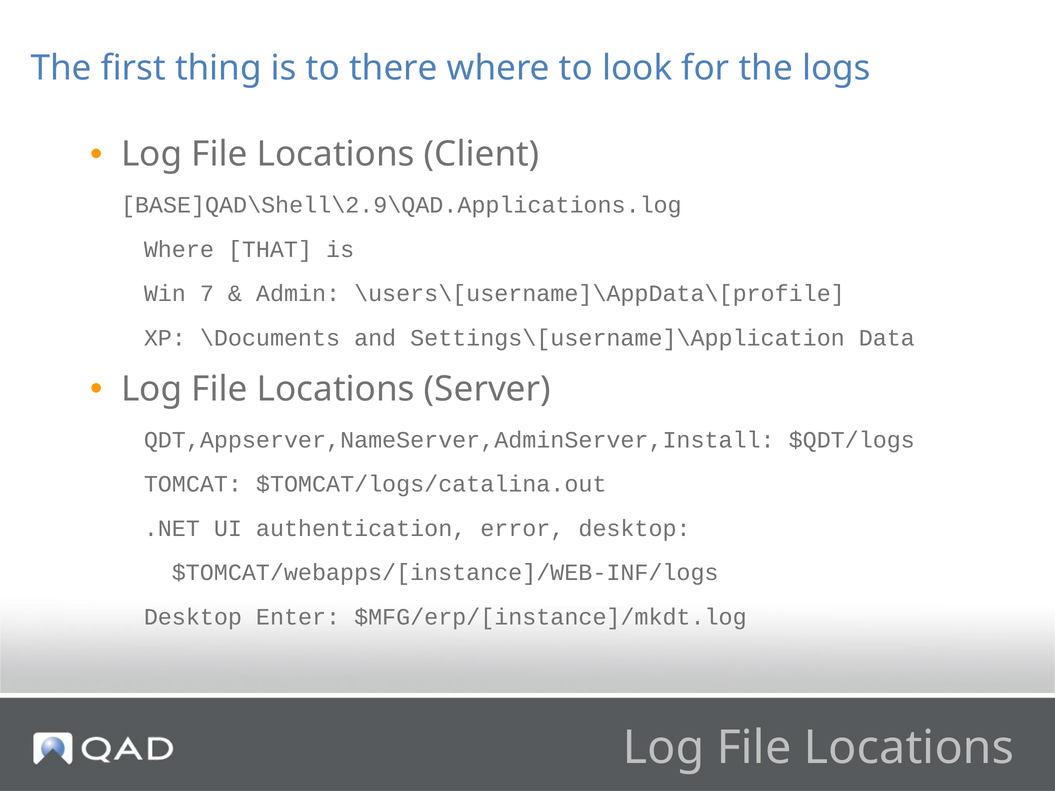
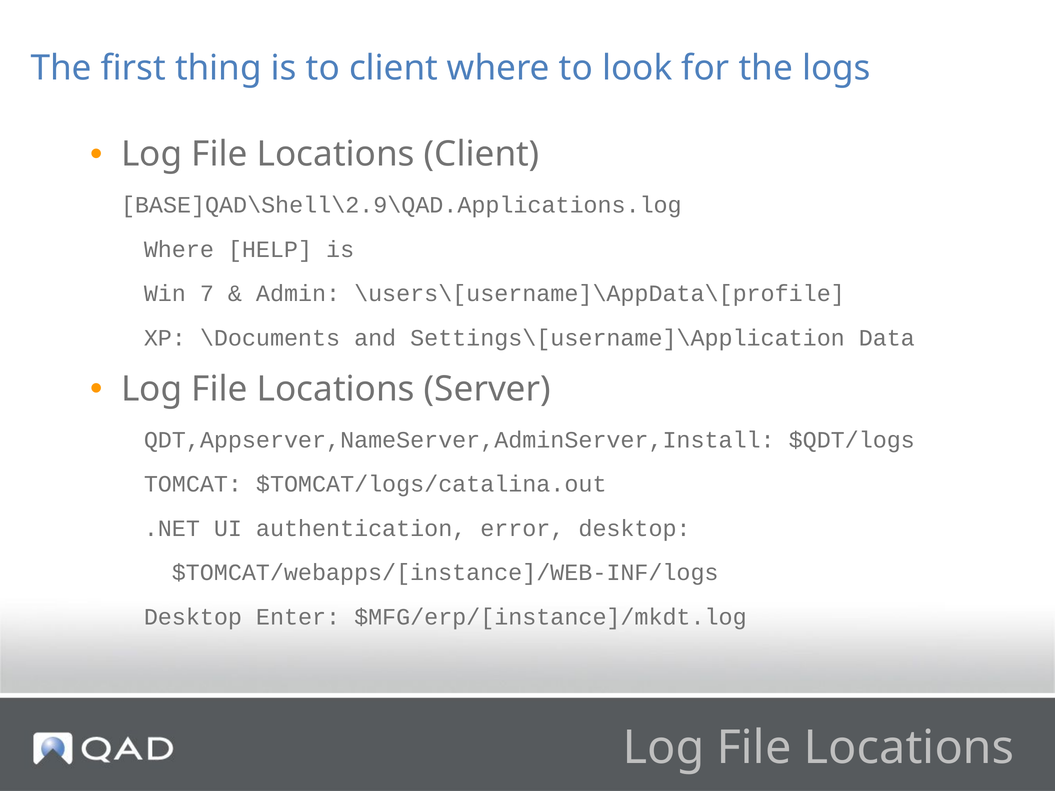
to there: there -> client (393, 68)
THAT: THAT -> HELP (270, 250)
